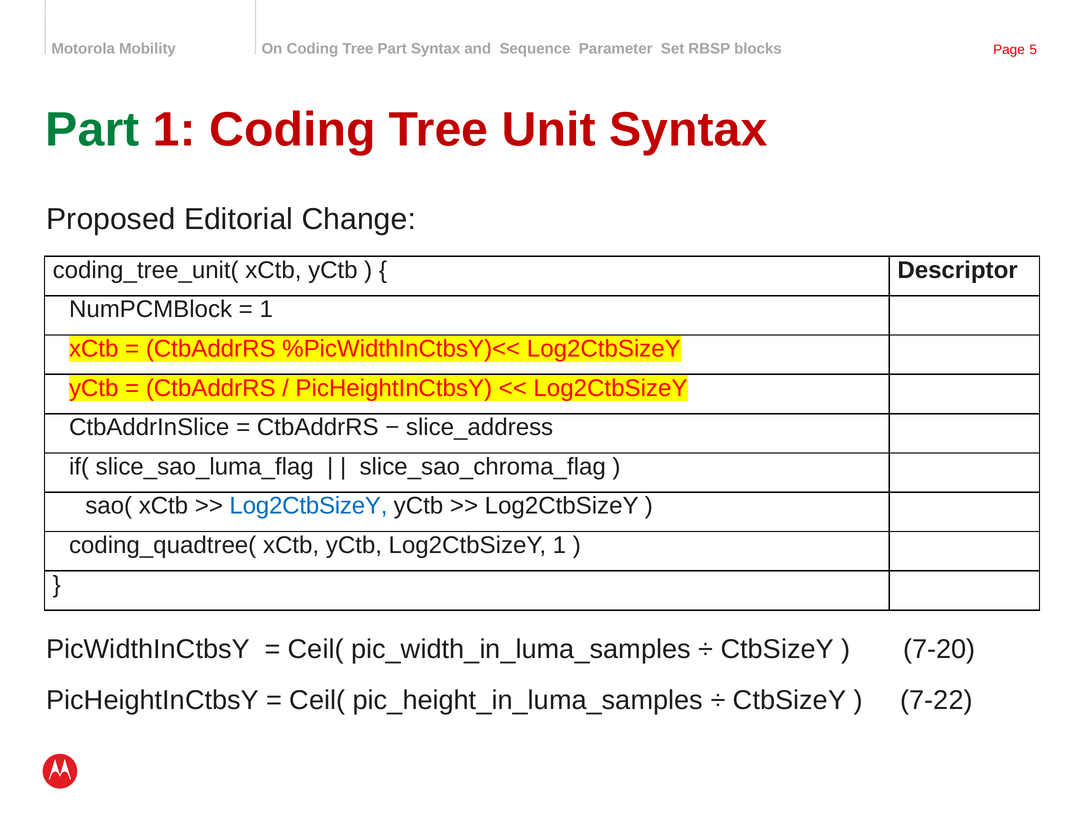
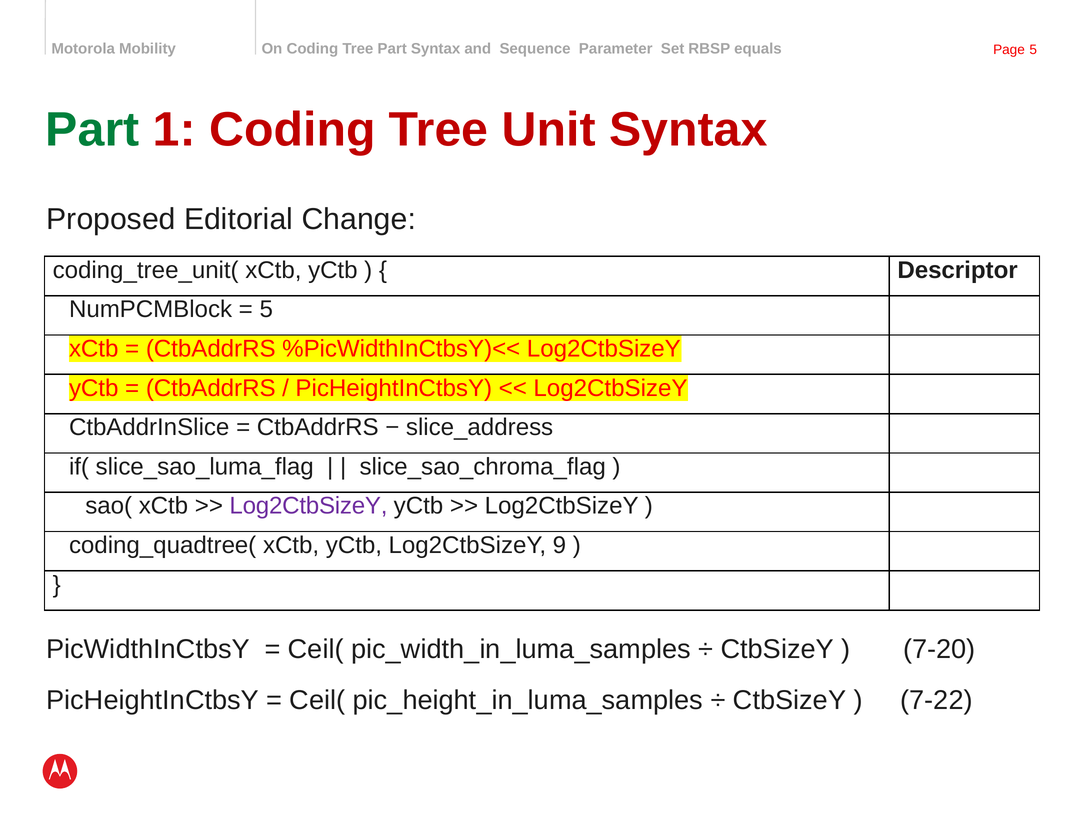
blocks: blocks -> equals (758, 49)
1: 1 -> 5 (266, 310)
Log2CtbSizeY colour: blue -> purple (308, 506)
Log2CtbSizeY 1: 1 -> 9 (559, 546)
